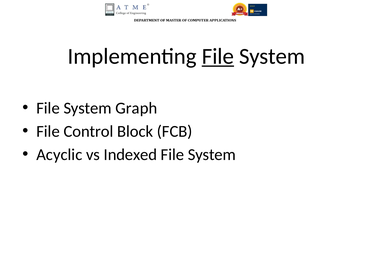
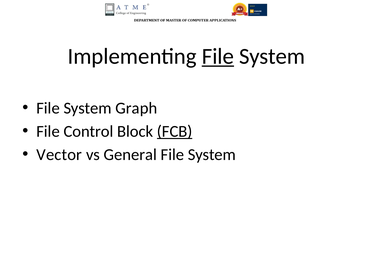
FCB underline: none -> present (175, 131)
Acyclic: Acyclic -> Vector (59, 154)
Indexed: Indexed -> General (130, 154)
